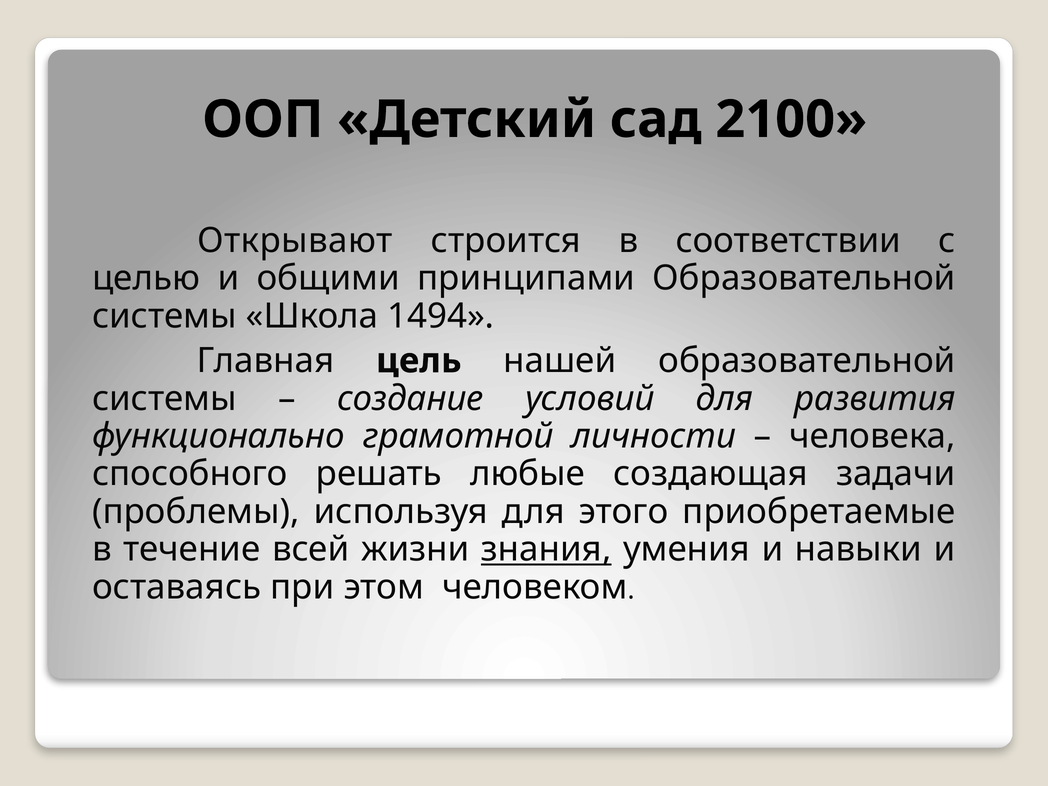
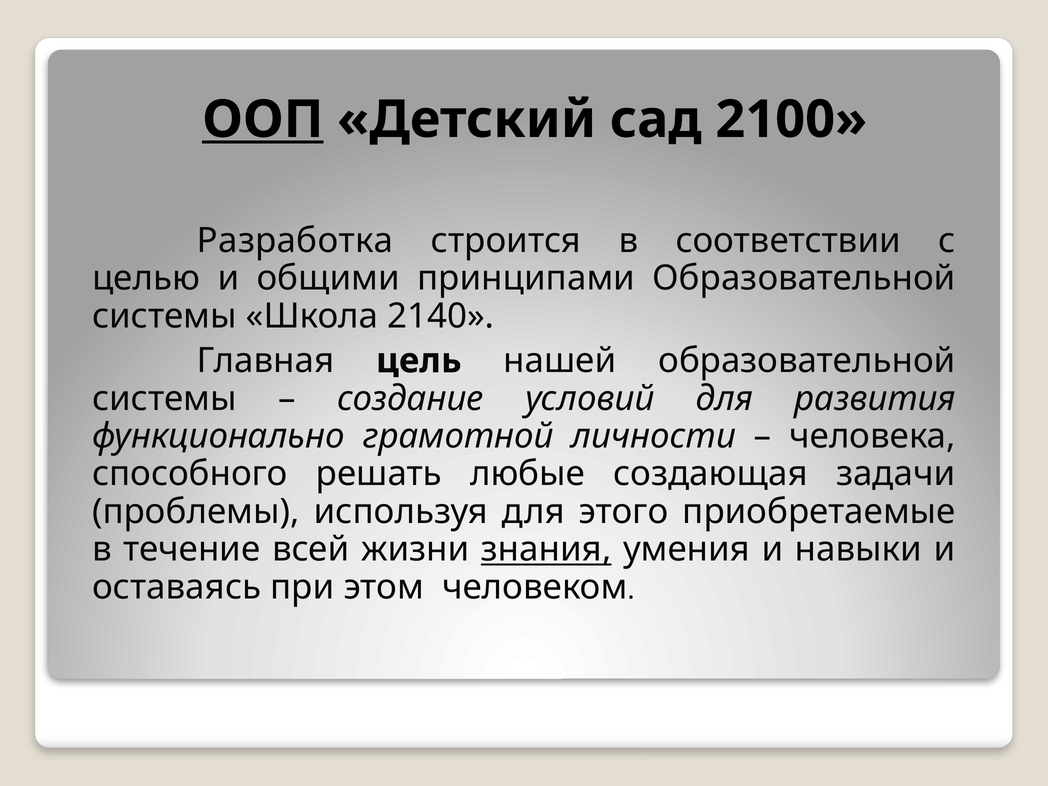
ООП underline: none -> present (263, 120)
Открывают: Открывают -> Разработка (295, 241)
1494: 1494 -> 2140 (441, 316)
